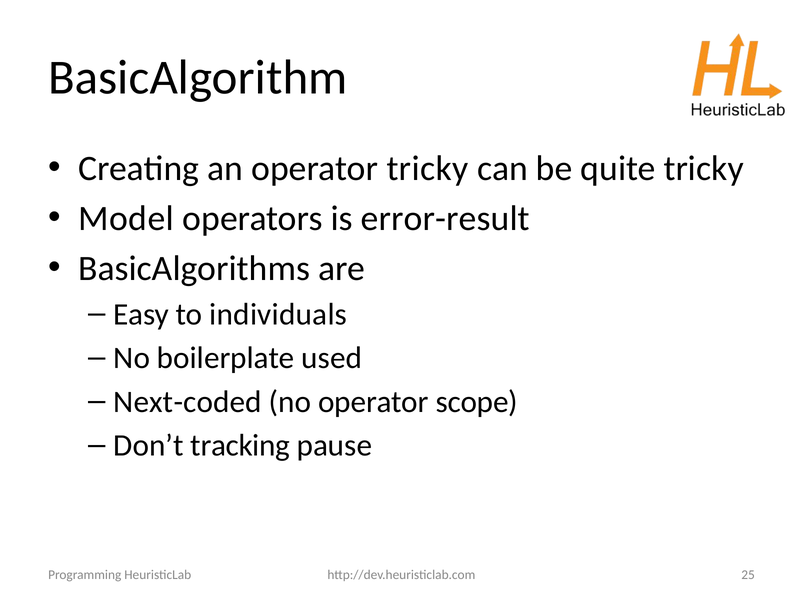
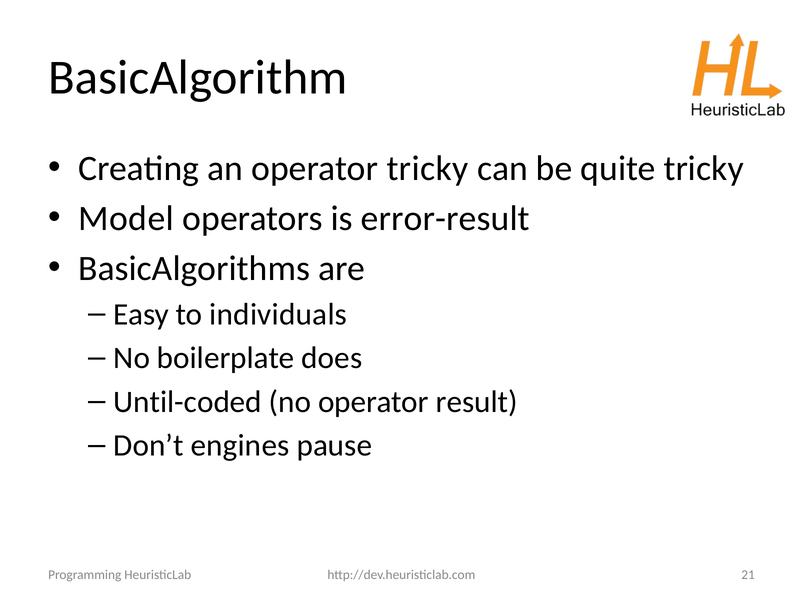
used: used -> does (332, 358)
Next-coded: Next-coded -> Until-coded (188, 402)
scope: scope -> result (477, 402)
tracking: tracking -> engines (240, 446)
25: 25 -> 21 (748, 575)
